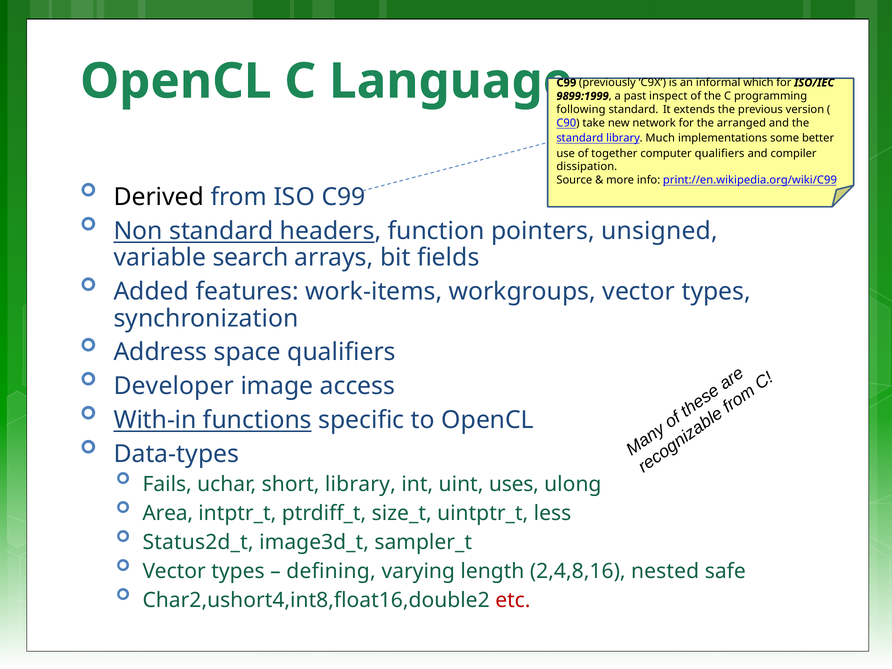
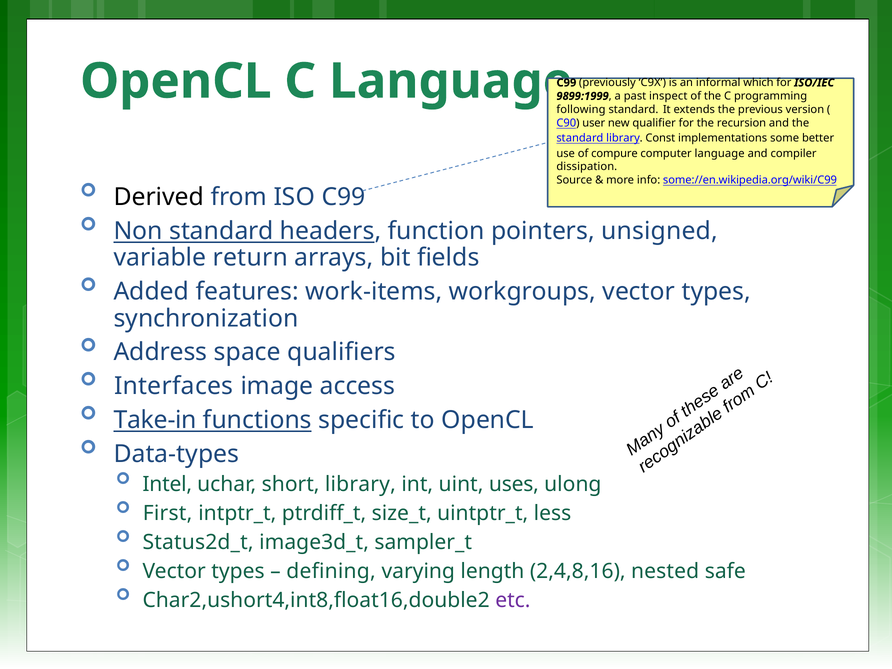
take: take -> user (594, 123)
network: network -> qualifier (654, 123)
arranged: arranged -> recursion (742, 123)
Much: Much -> Const (660, 138)
together: together -> compure (614, 153)
computer qualifiers: qualifiers -> language (720, 153)
print://en.wikipedia.org/wiki/C99: print://en.wikipedia.org/wiki/C99 -> some://en.wikipedia.org/wiki/C99 (750, 180)
search: search -> return (250, 258)
Developer: Developer -> Interfaces (174, 386)
With-in: With-in -> Take-in (155, 420)
Fails: Fails -> Intel (167, 484)
Area: Area -> First (168, 513)
etc colour: red -> purple (513, 600)
